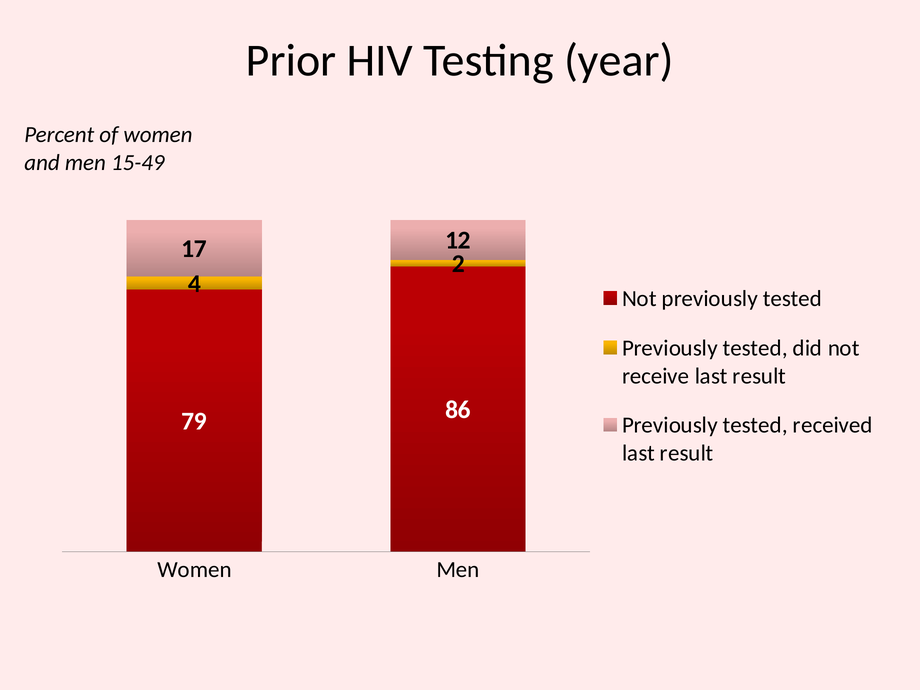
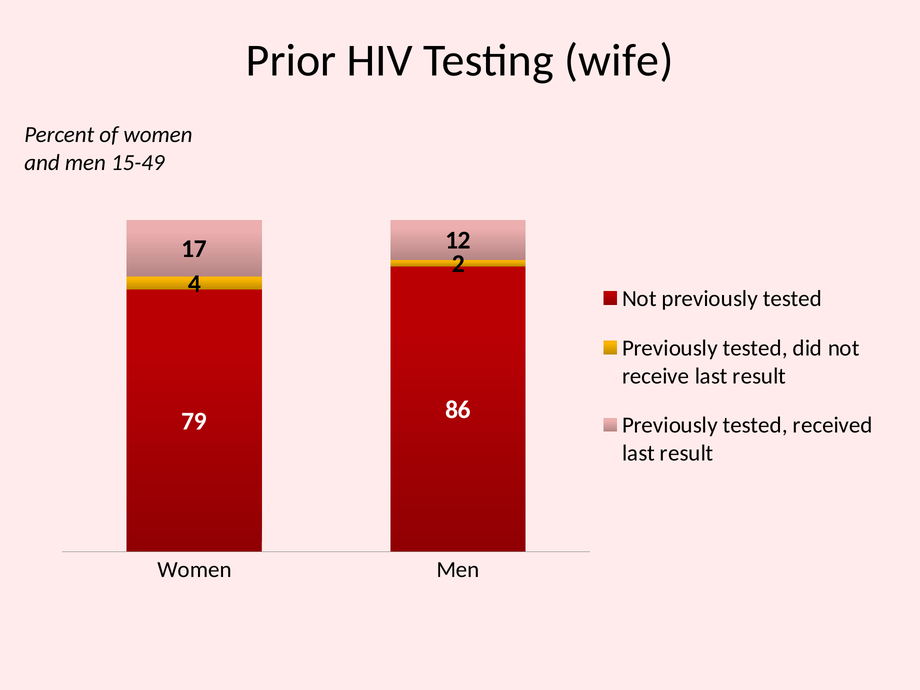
year: year -> wife (619, 61)
